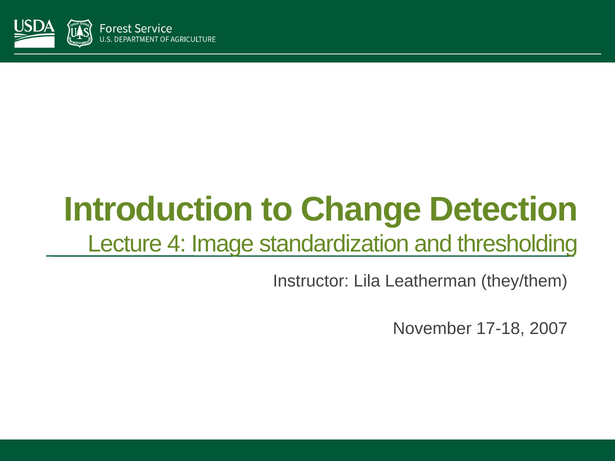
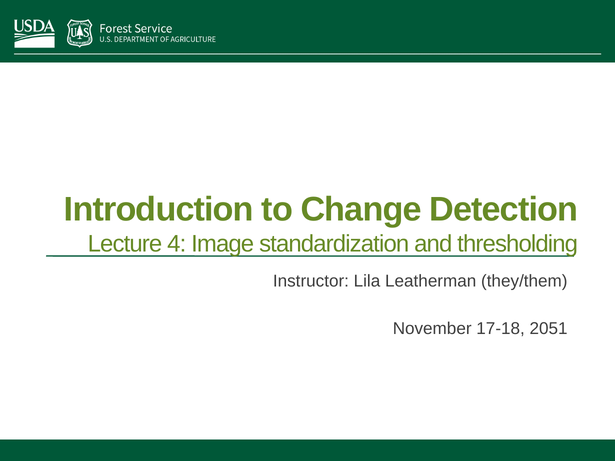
2007: 2007 -> 2051 (549, 329)
